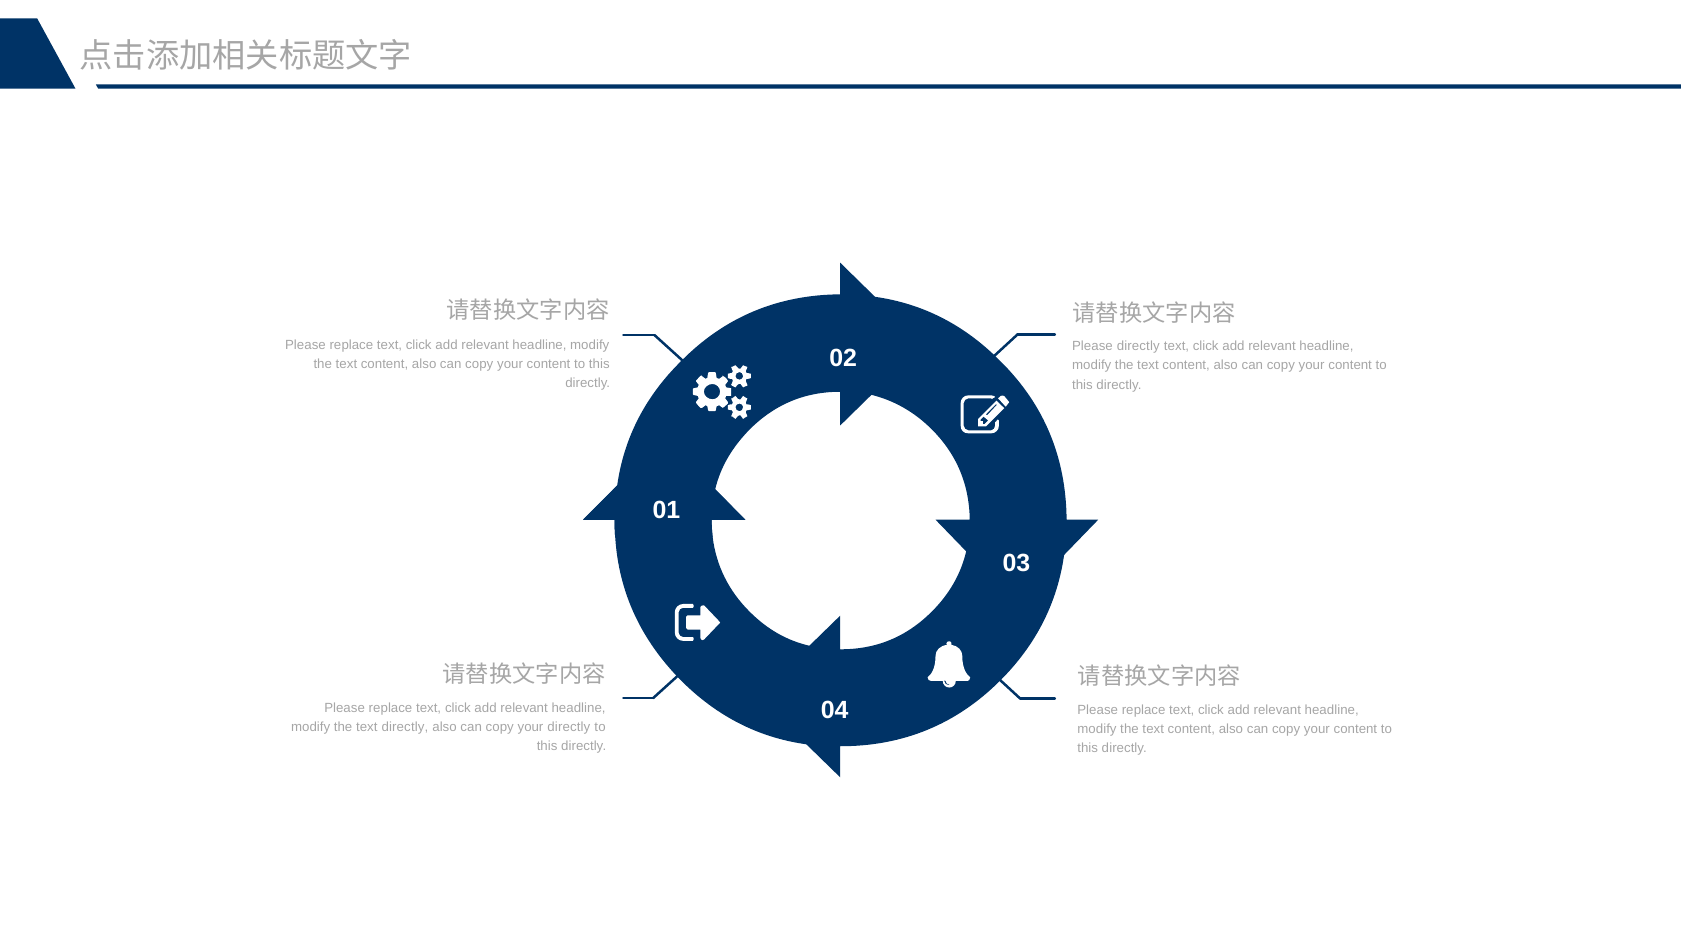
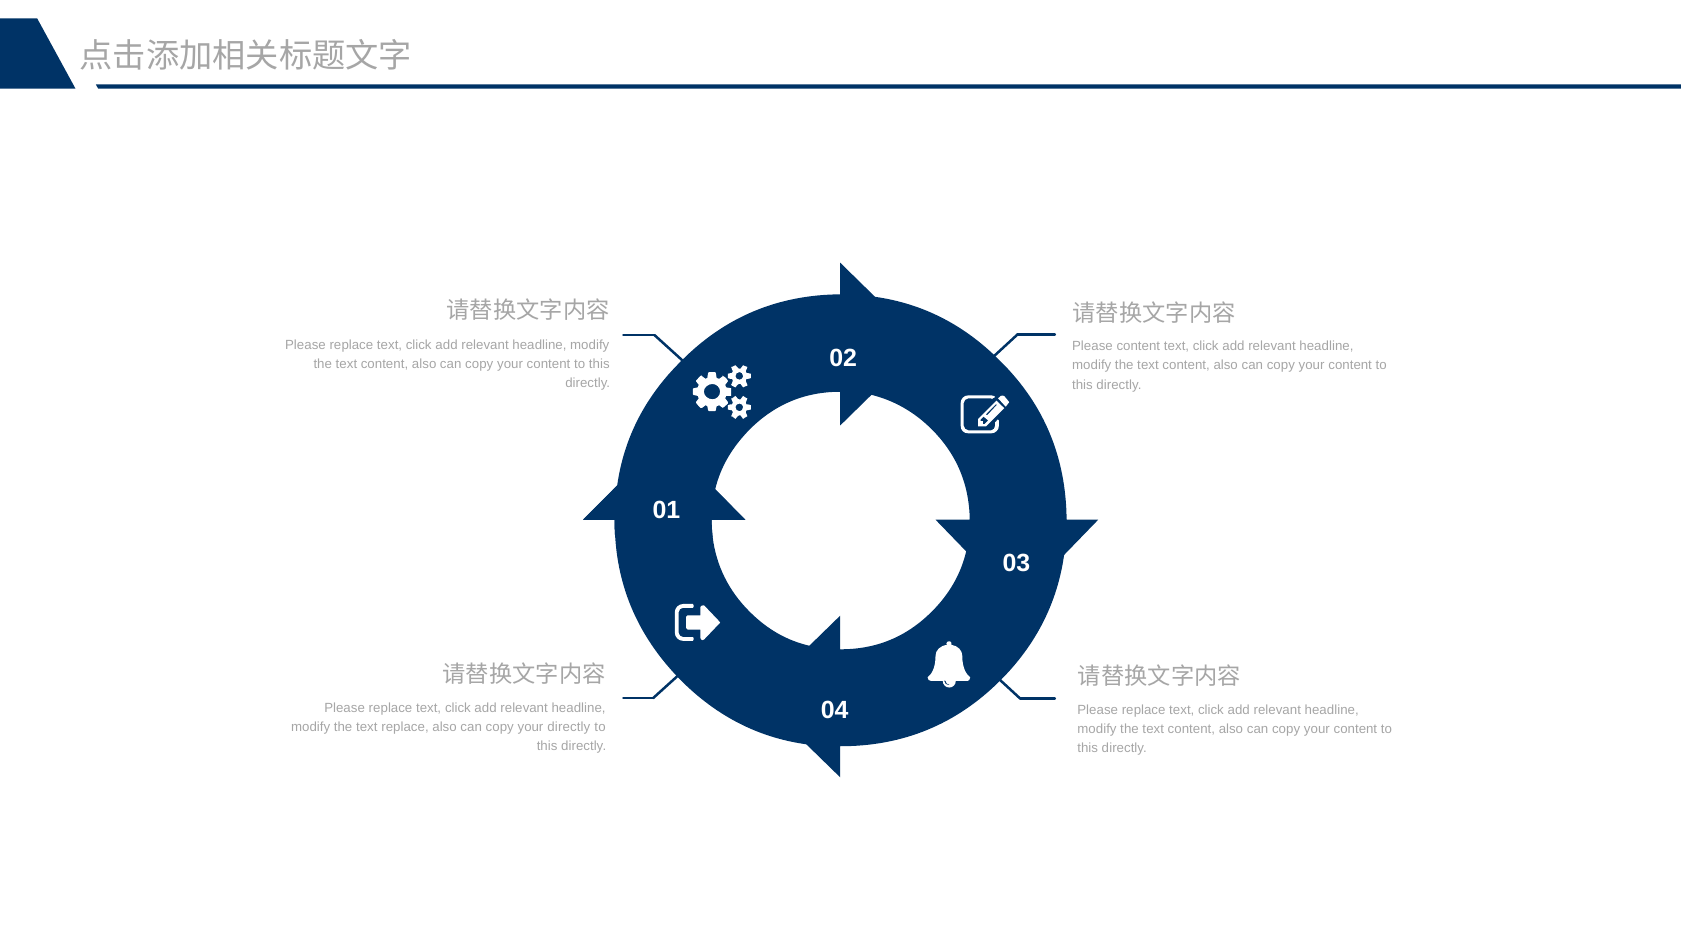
Please directly: directly -> content (1138, 347)
text directly: directly -> replace (405, 727)
